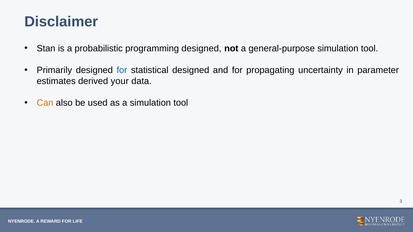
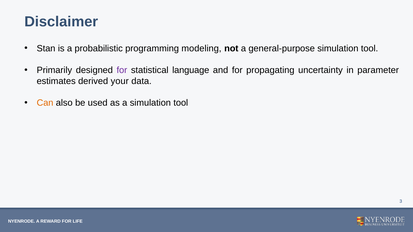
programming designed: designed -> modeling (201, 48)
for colour: blue -> purple (122, 70)
statistical designed: designed -> language (191, 70)
